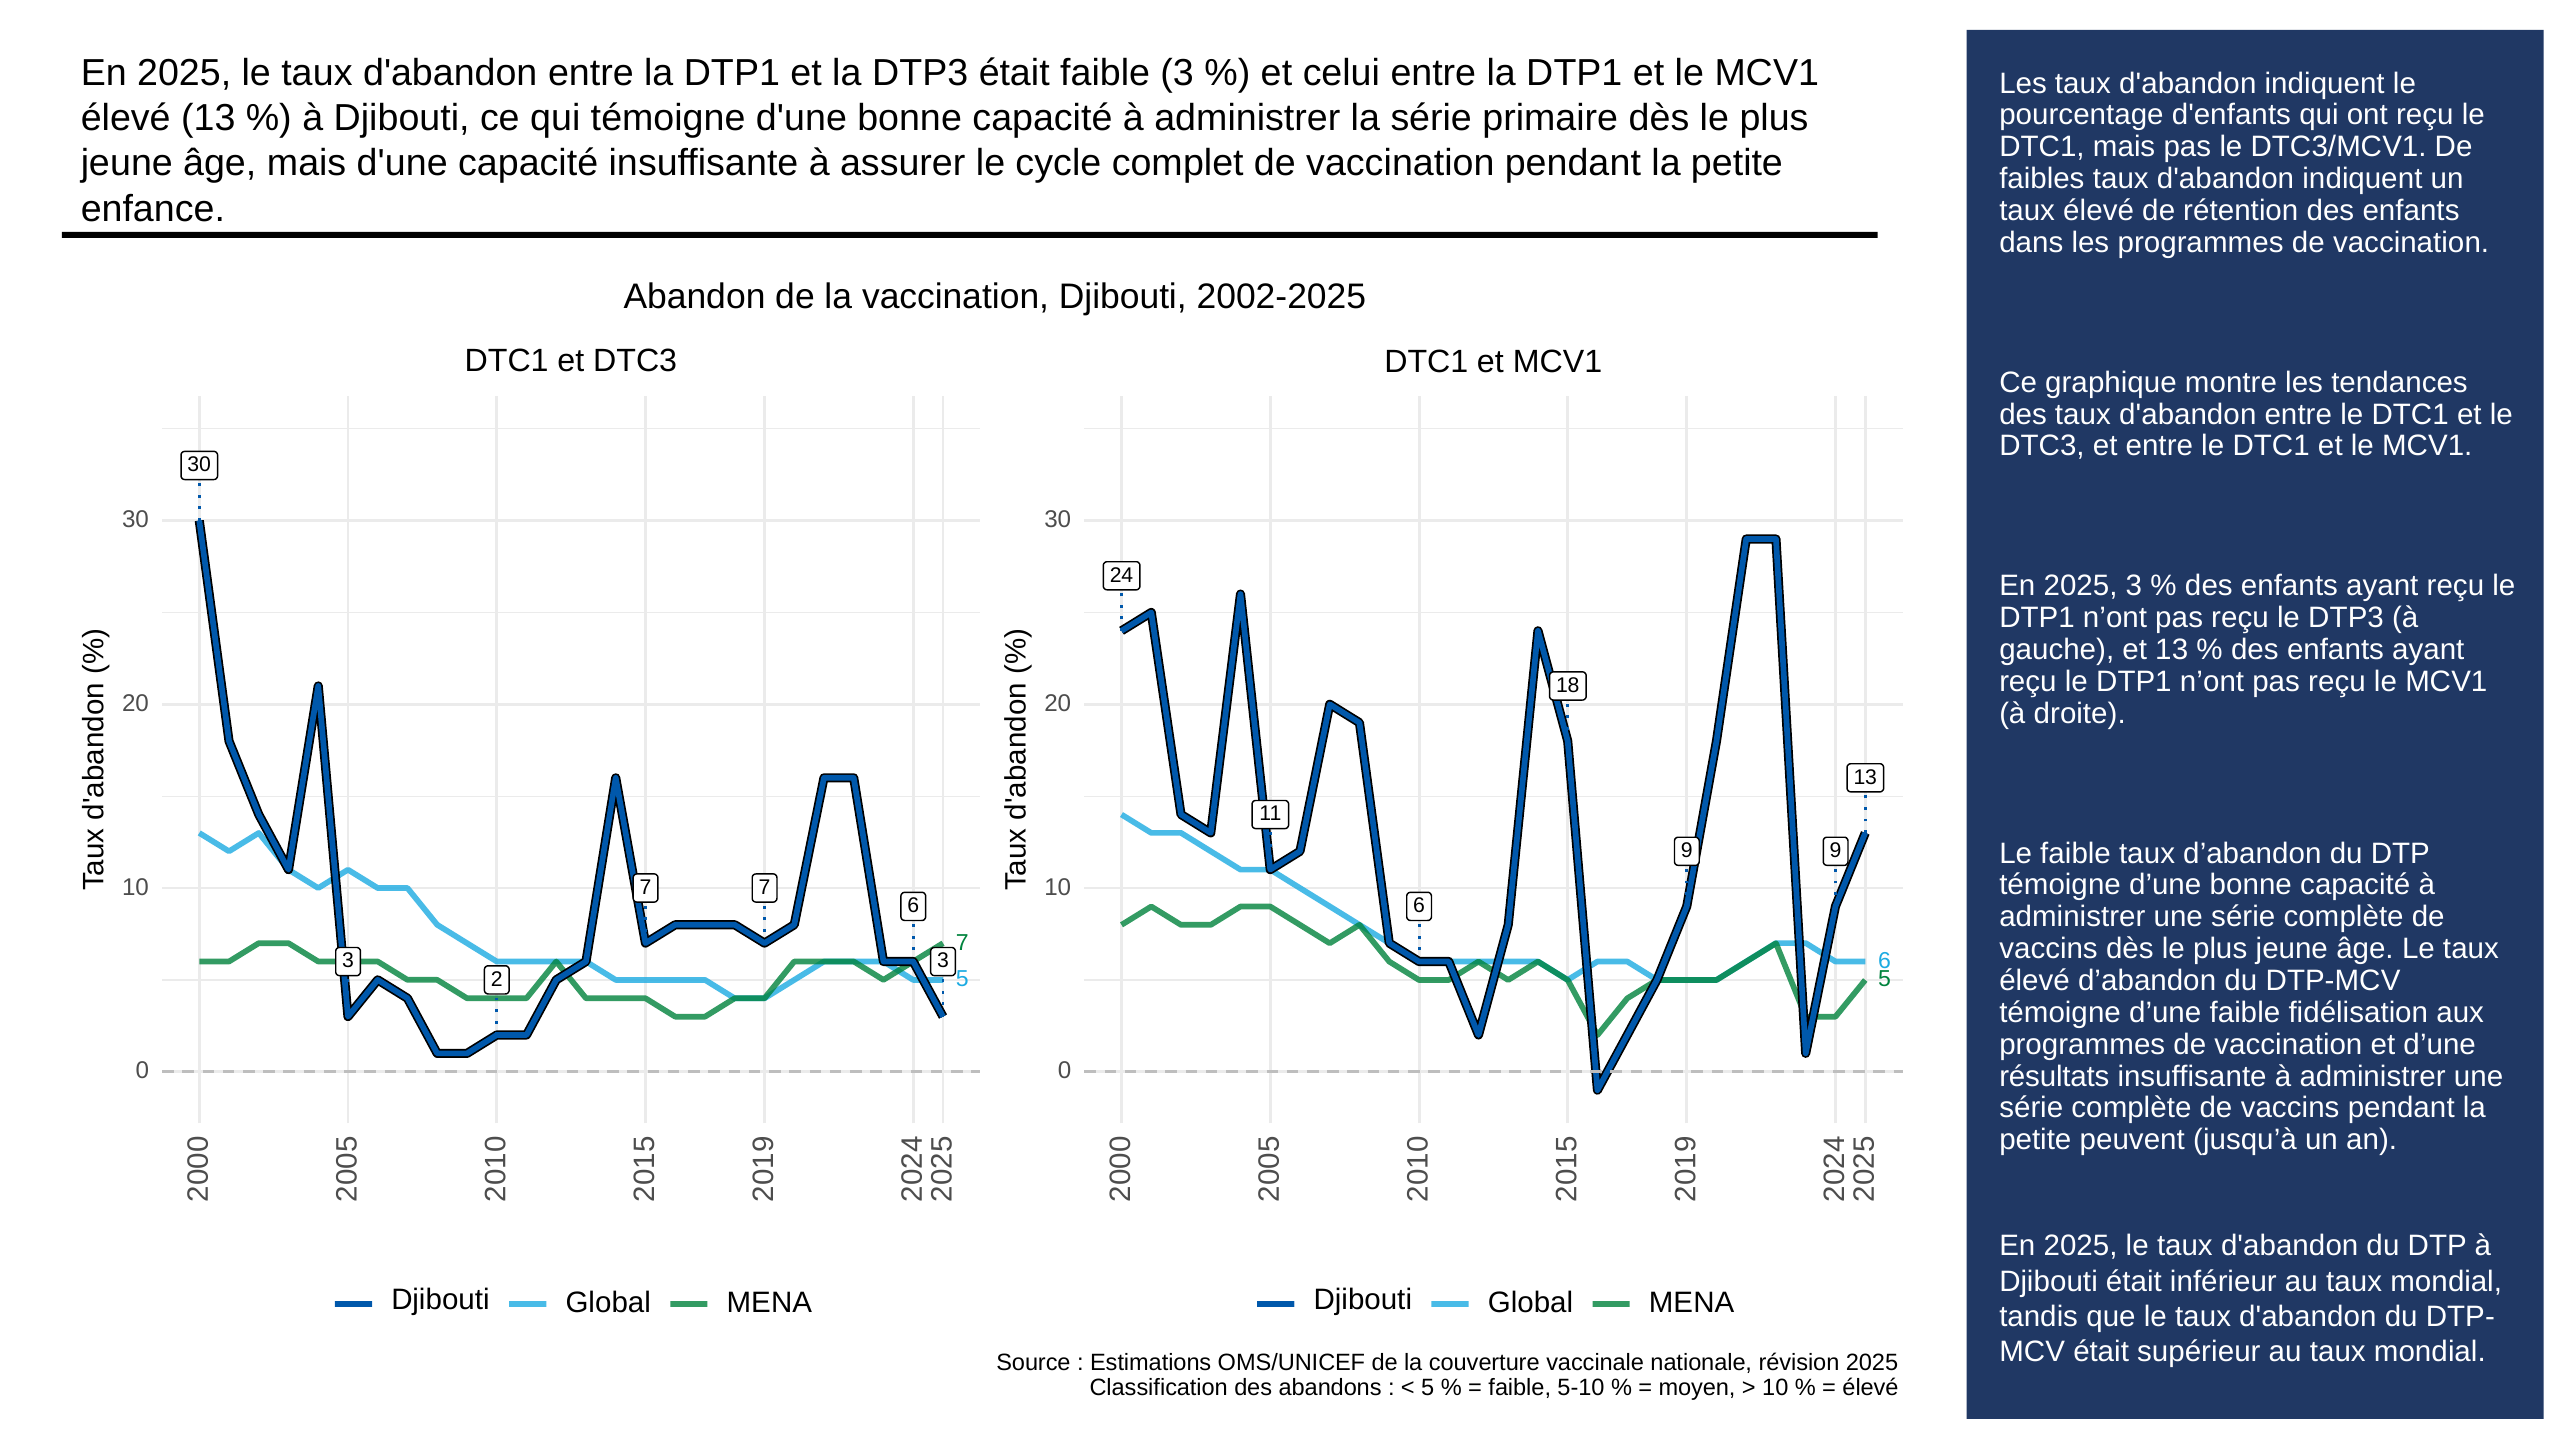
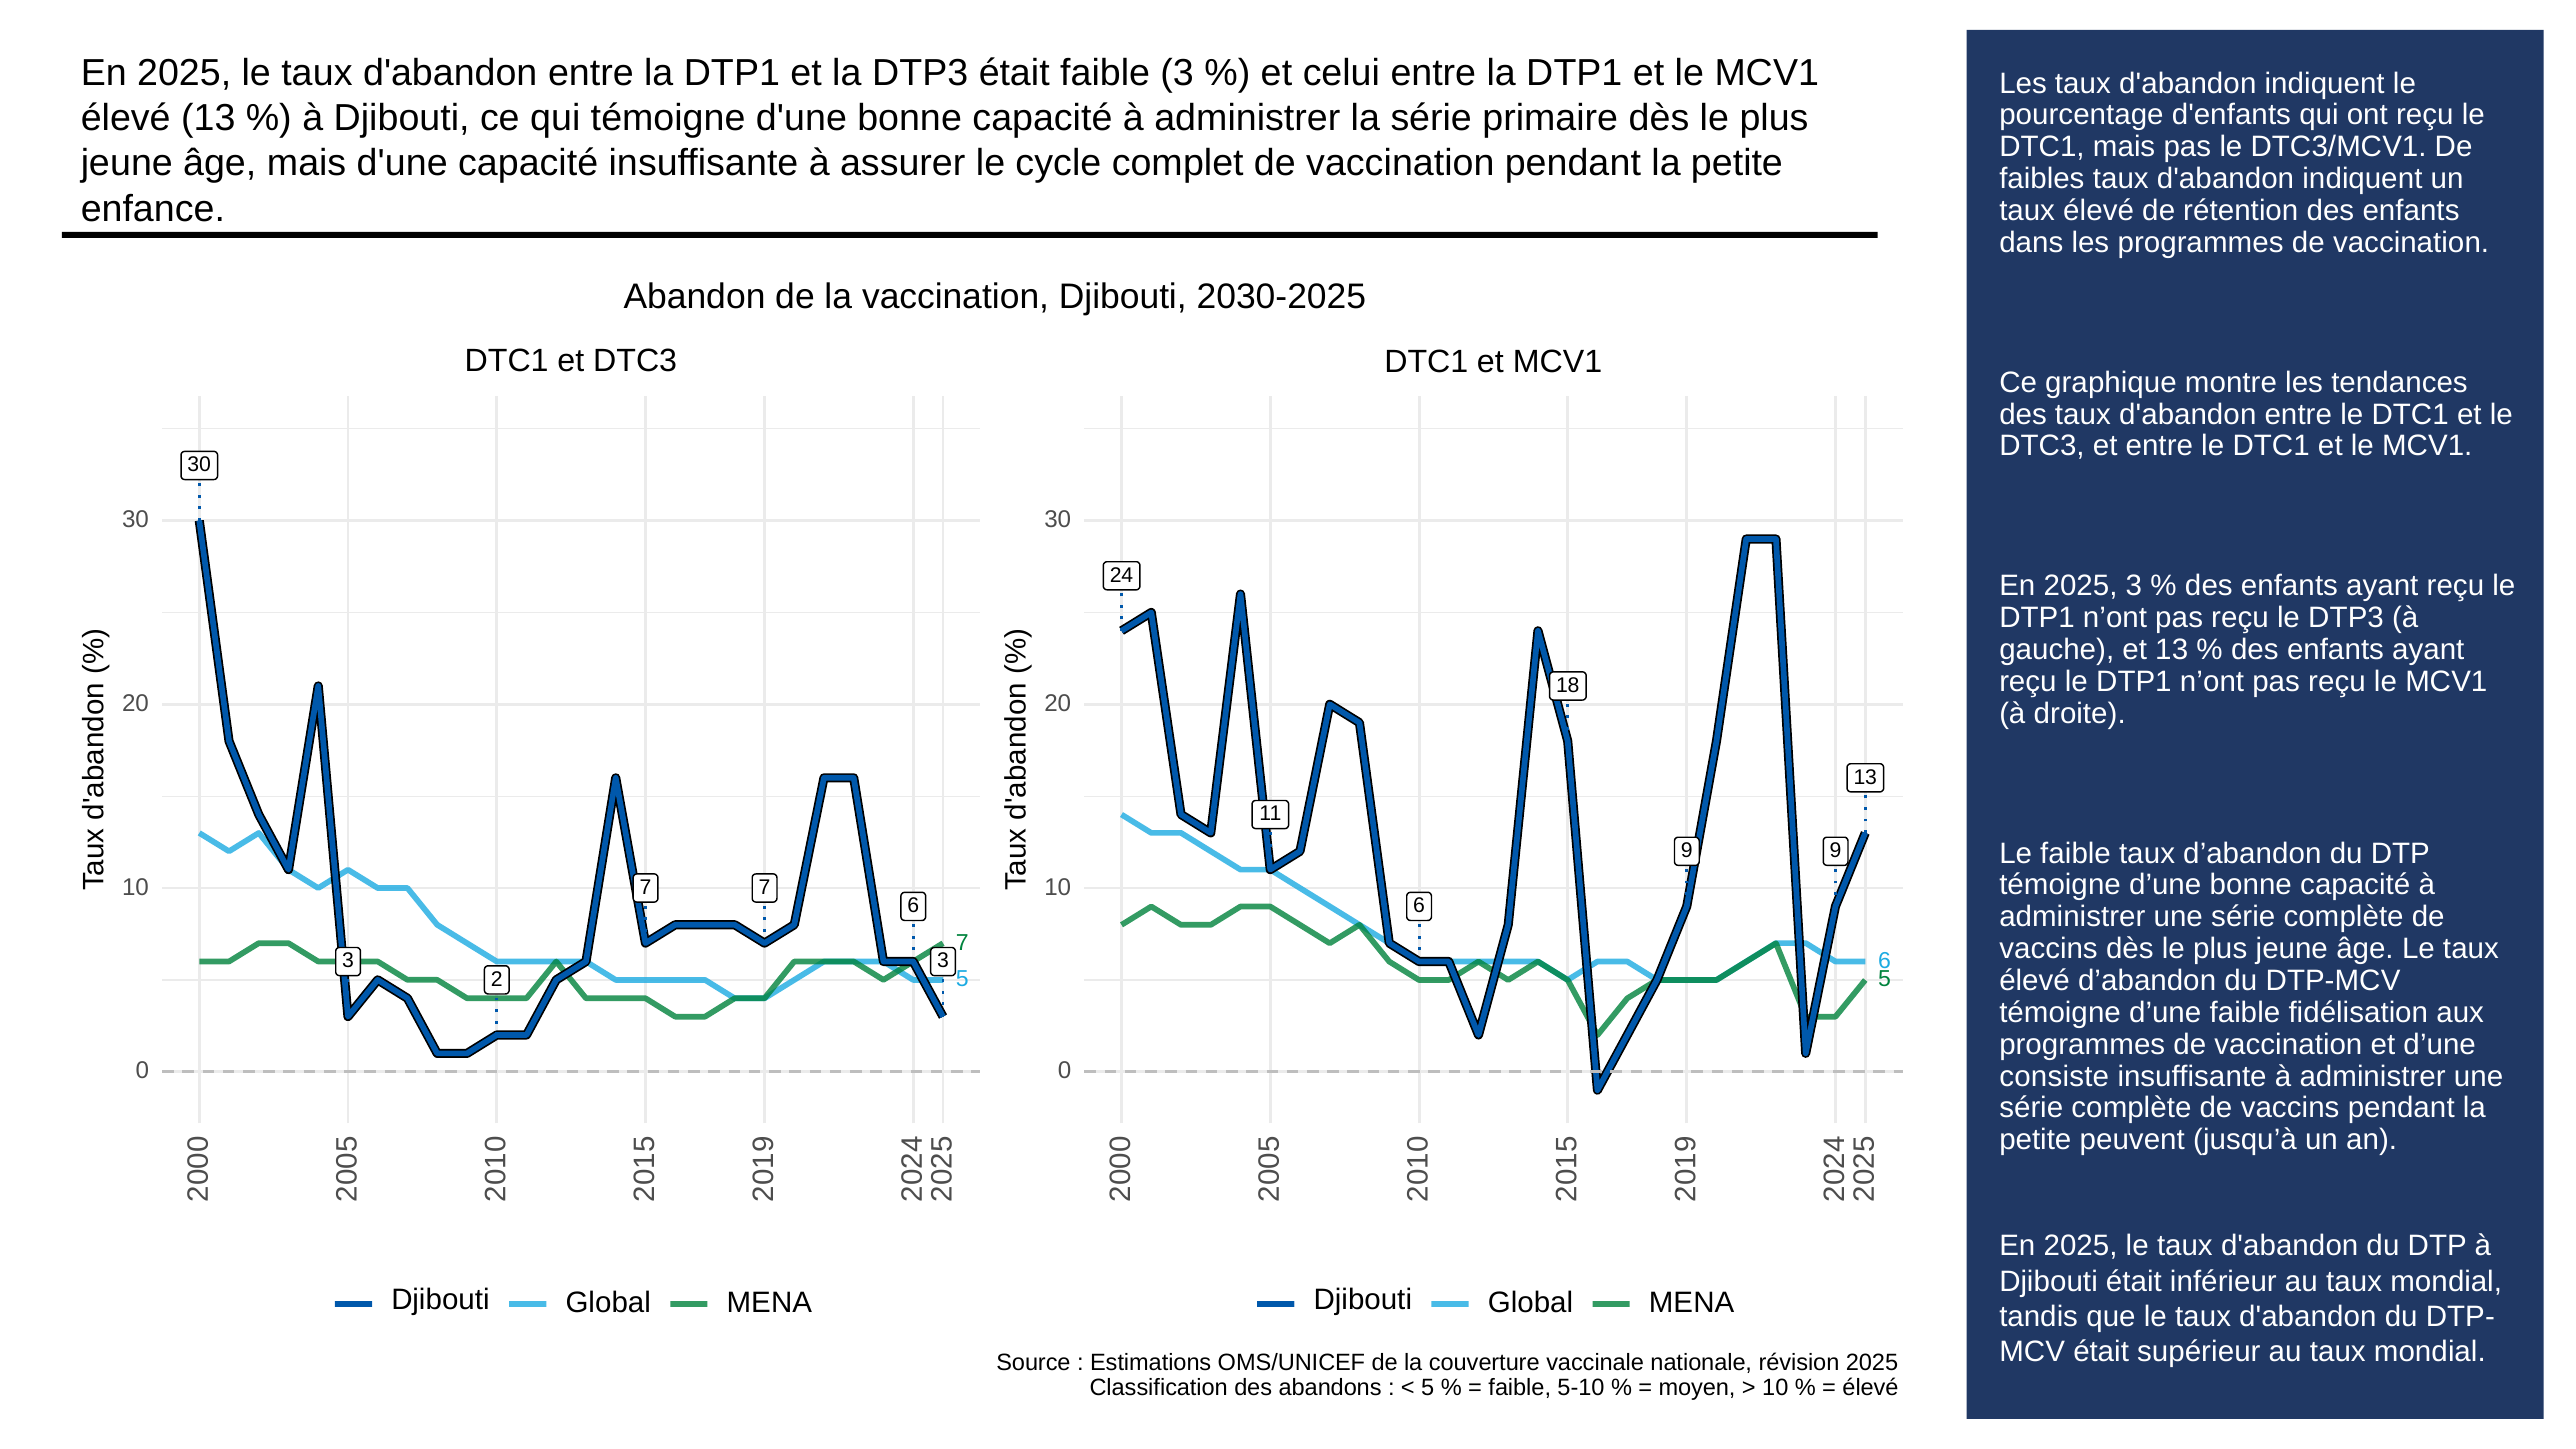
2002-2025: 2002-2025 -> 2030-2025 (1281, 297)
résultats: résultats -> consiste (2054, 1076)
